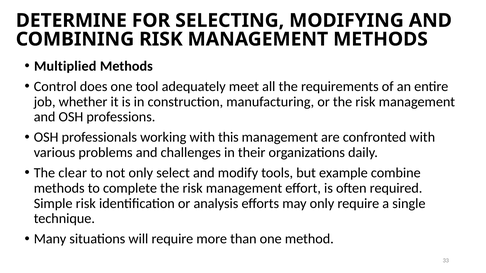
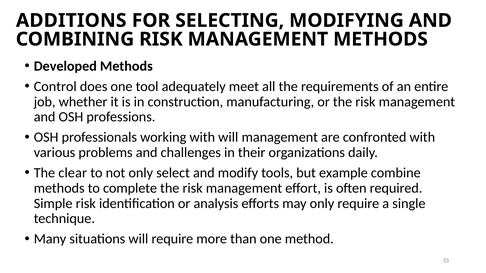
DETERMINE: DETERMINE -> ADDITIONS (71, 21)
Multiplied: Multiplied -> Developed (65, 66)
with this: this -> will (228, 137)
